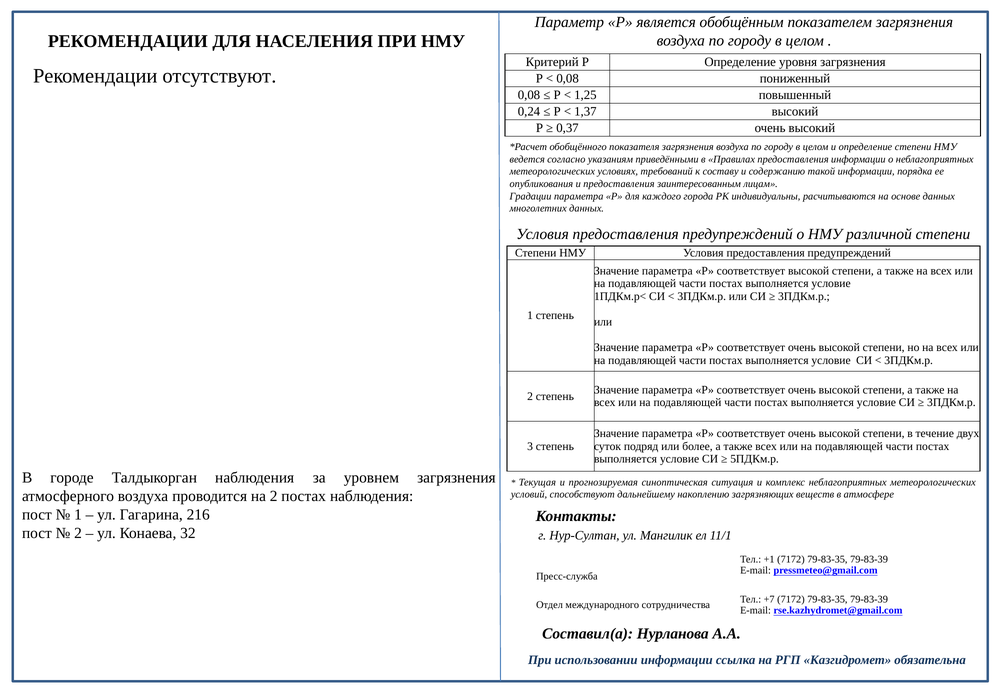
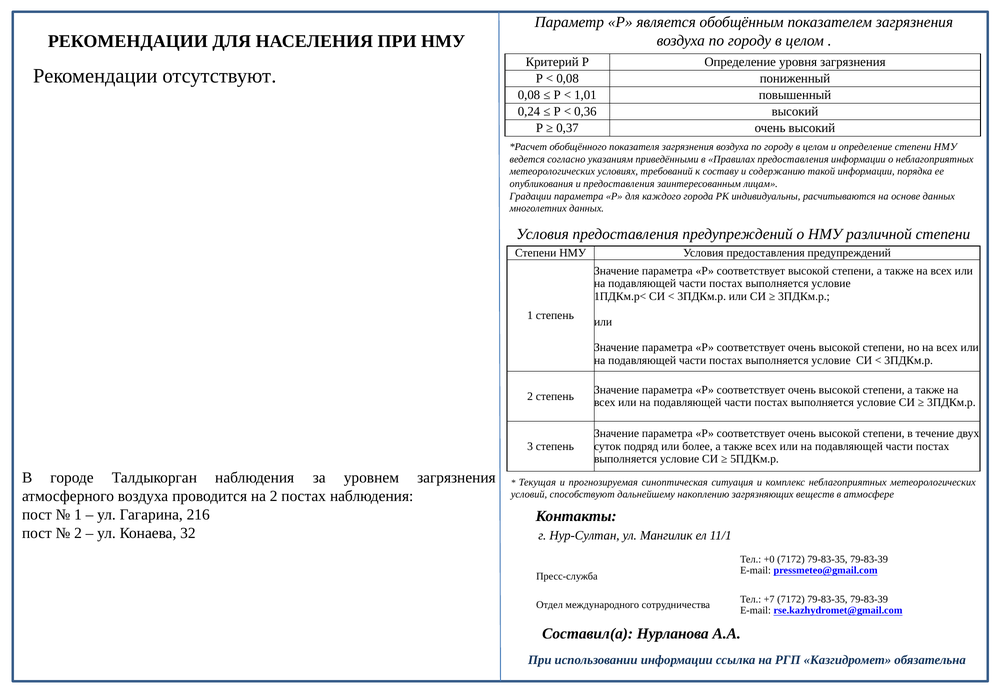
1,25: 1,25 -> 1,01 (585, 95)
1,37: 1,37 -> 0,36 (585, 112)
+1: +1 -> +0 (769, 559)
